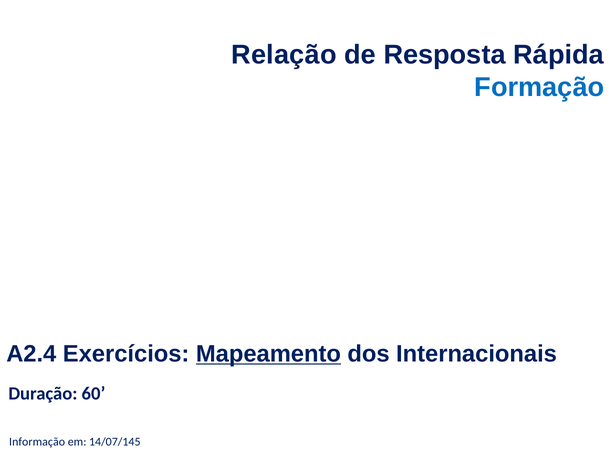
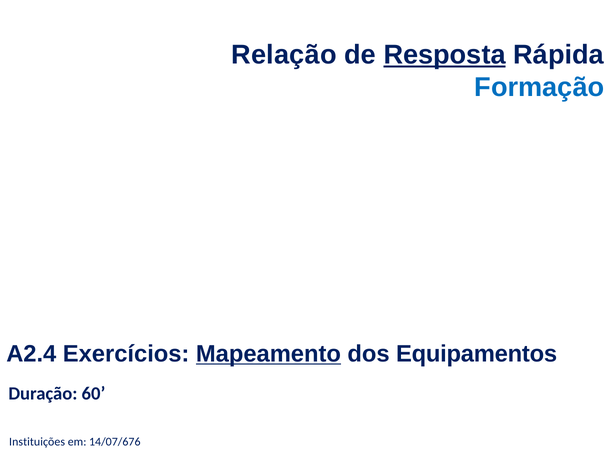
Resposta underline: none -> present (445, 55)
Internacionais: Internacionais -> Equipamentos (477, 354)
Informação: Informação -> Instituições (37, 442)
14/07/145: 14/07/145 -> 14/07/676 (115, 442)
